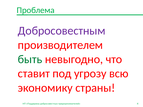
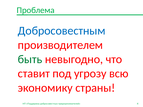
Добросовестным colour: purple -> blue (62, 31)
